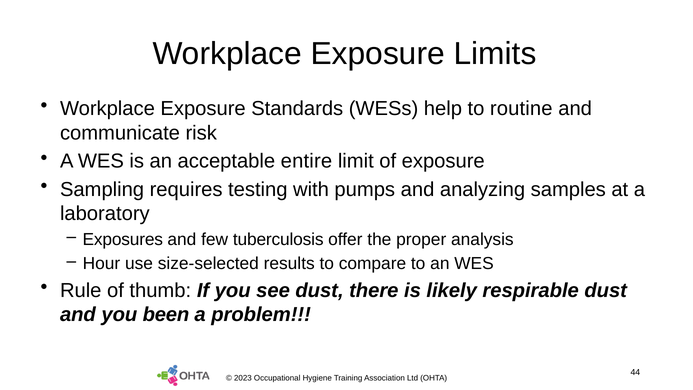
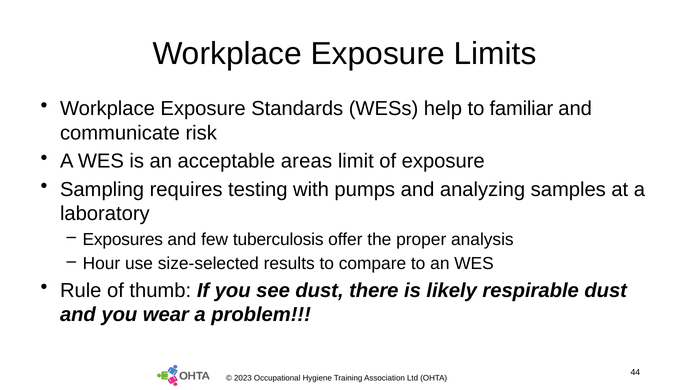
routine: routine -> familiar (521, 109)
entire: entire -> areas (306, 161)
been: been -> wear (166, 315)
